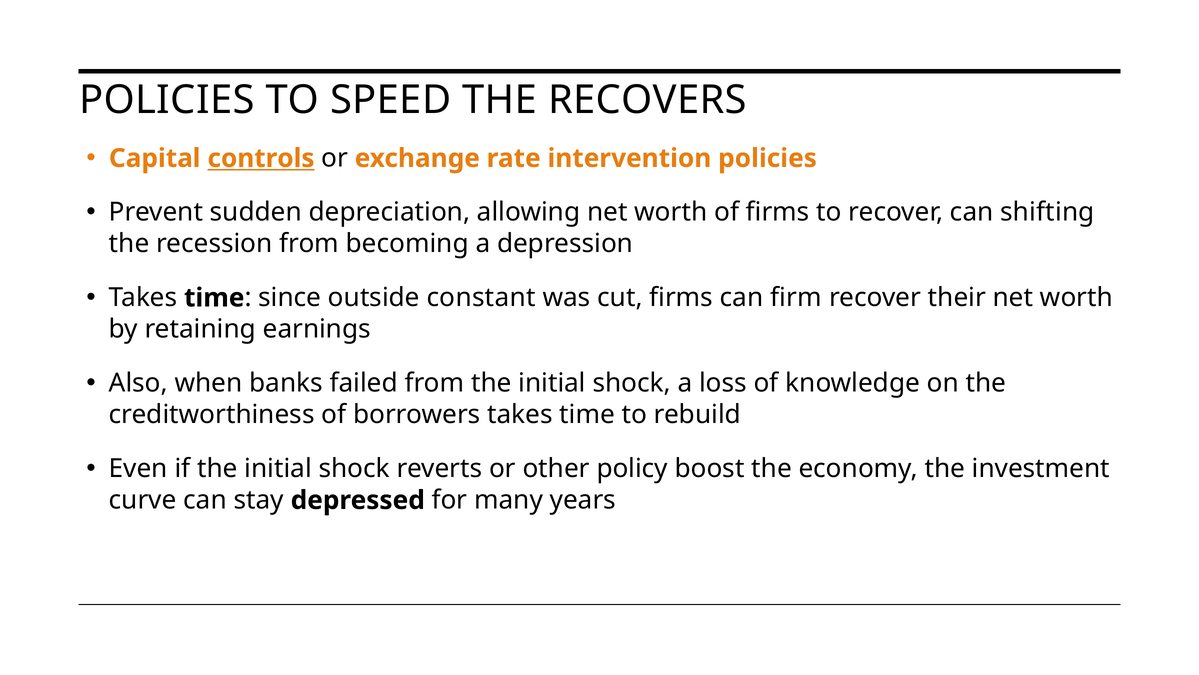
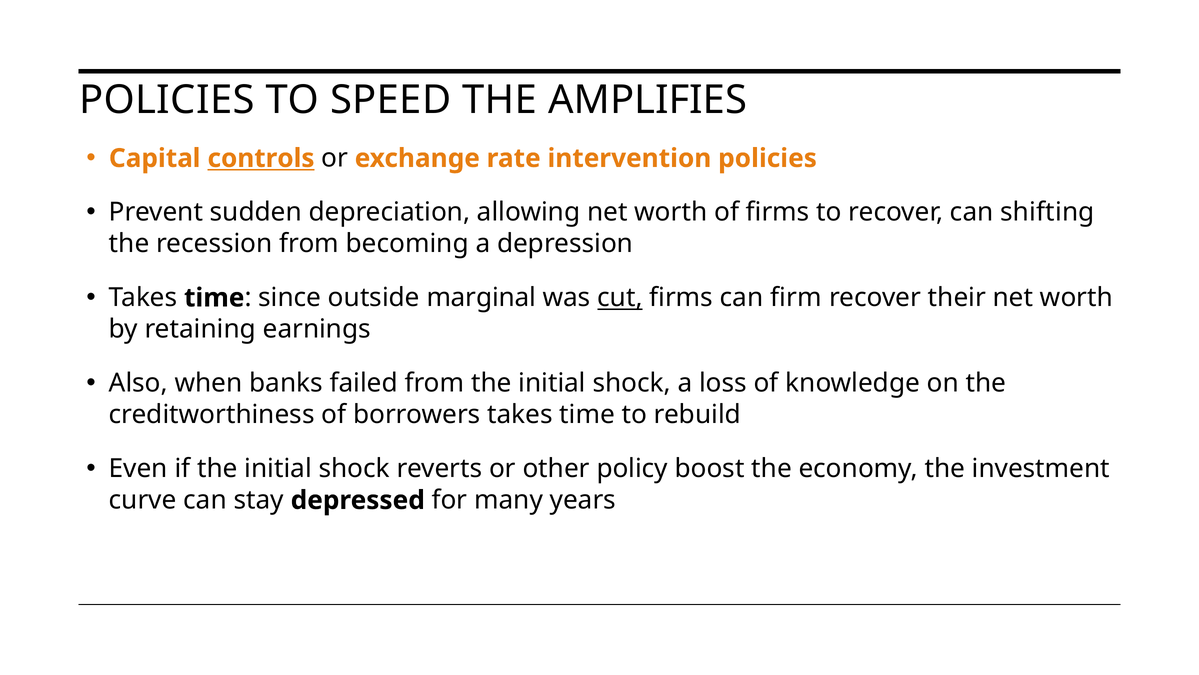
RECOVERS: RECOVERS -> AMPLIFIES (648, 100)
constant: constant -> marginal (481, 298)
cut underline: none -> present (620, 298)
